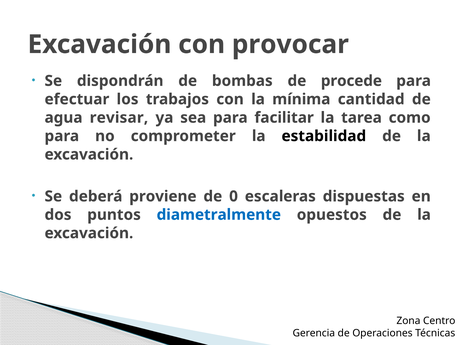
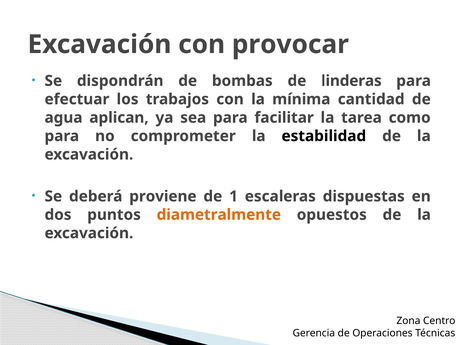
procede: procede -> linderas (351, 81)
revisar: revisar -> aplican (119, 118)
0: 0 -> 1 (234, 196)
diametralmente colour: blue -> orange (219, 215)
